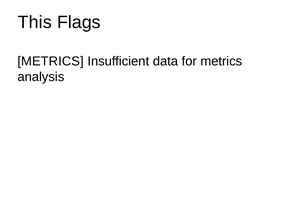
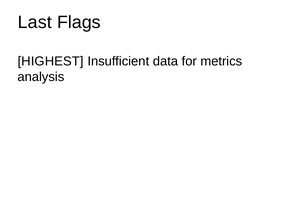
This: This -> Last (35, 22)
METRICS: METRICS -> HIGHEST (51, 61)
